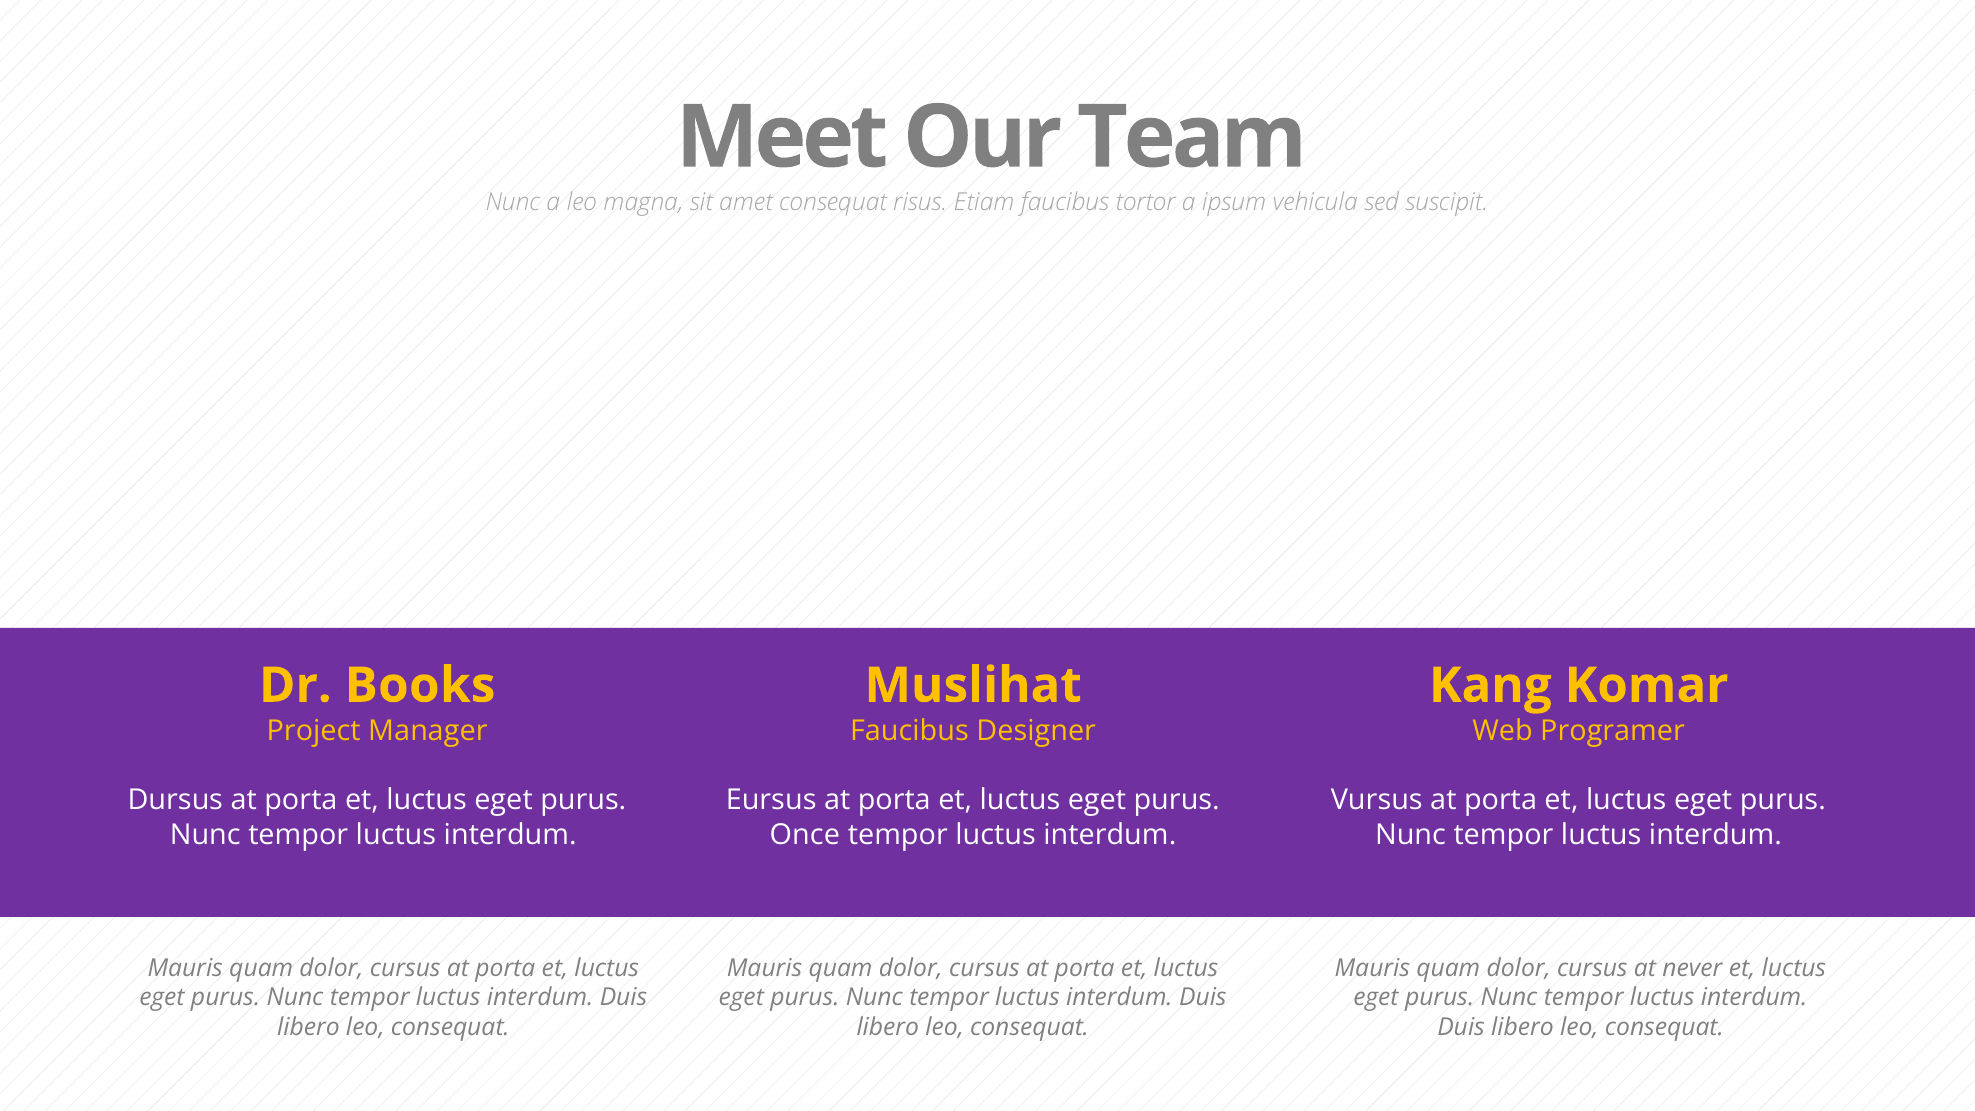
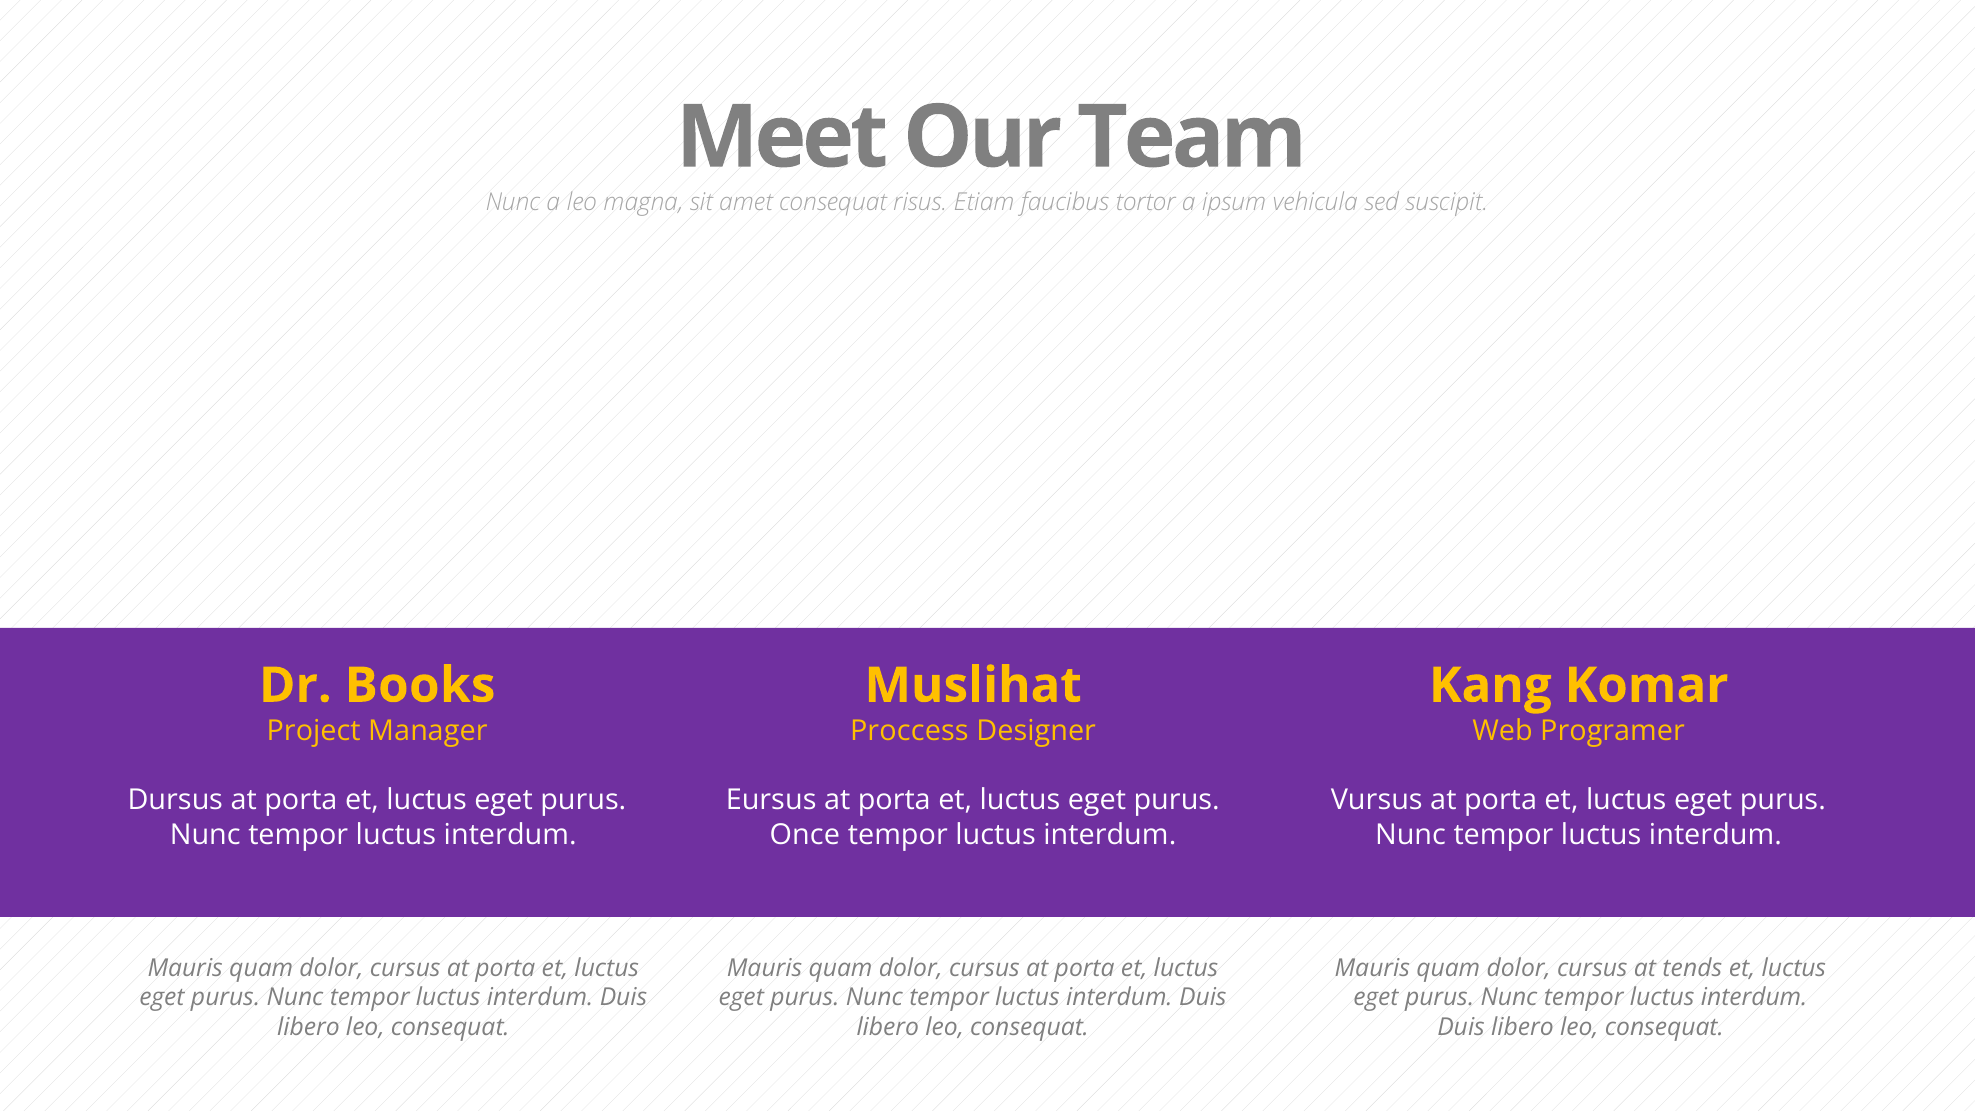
Faucibus: Faucibus -> Proccess (909, 731)
never: never -> tends (1692, 968)
